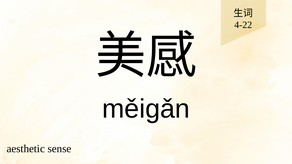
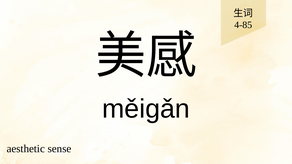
4-22: 4-22 -> 4-85 (243, 25)
